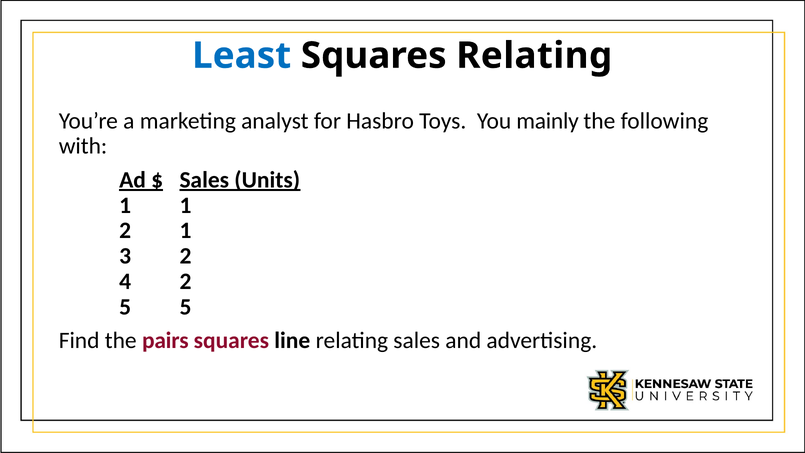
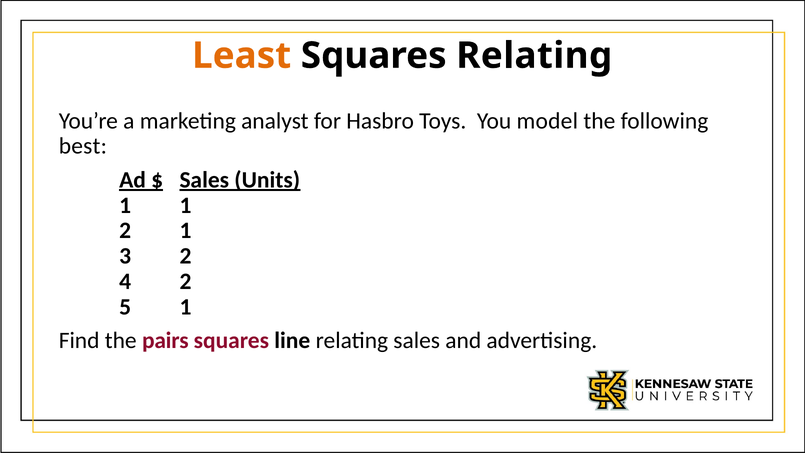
Least colour: blue -> orange (242, 56)
mainly: mainly -> model (547, 121)
with: with -> best (83, 146)
5 5: 5 -> 1 (185, 307)
